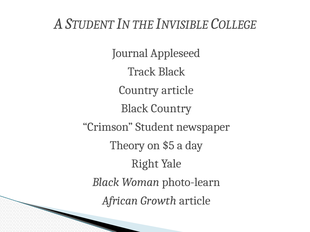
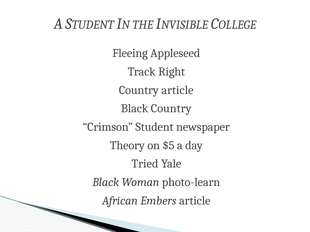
Journal: Journal -> Fleeing (130, 53)
Track Black: Black -> Right (172, 72)
Right: Right -> Tried (145, 164)
Growth: Growth -> Embers (158, 201)
